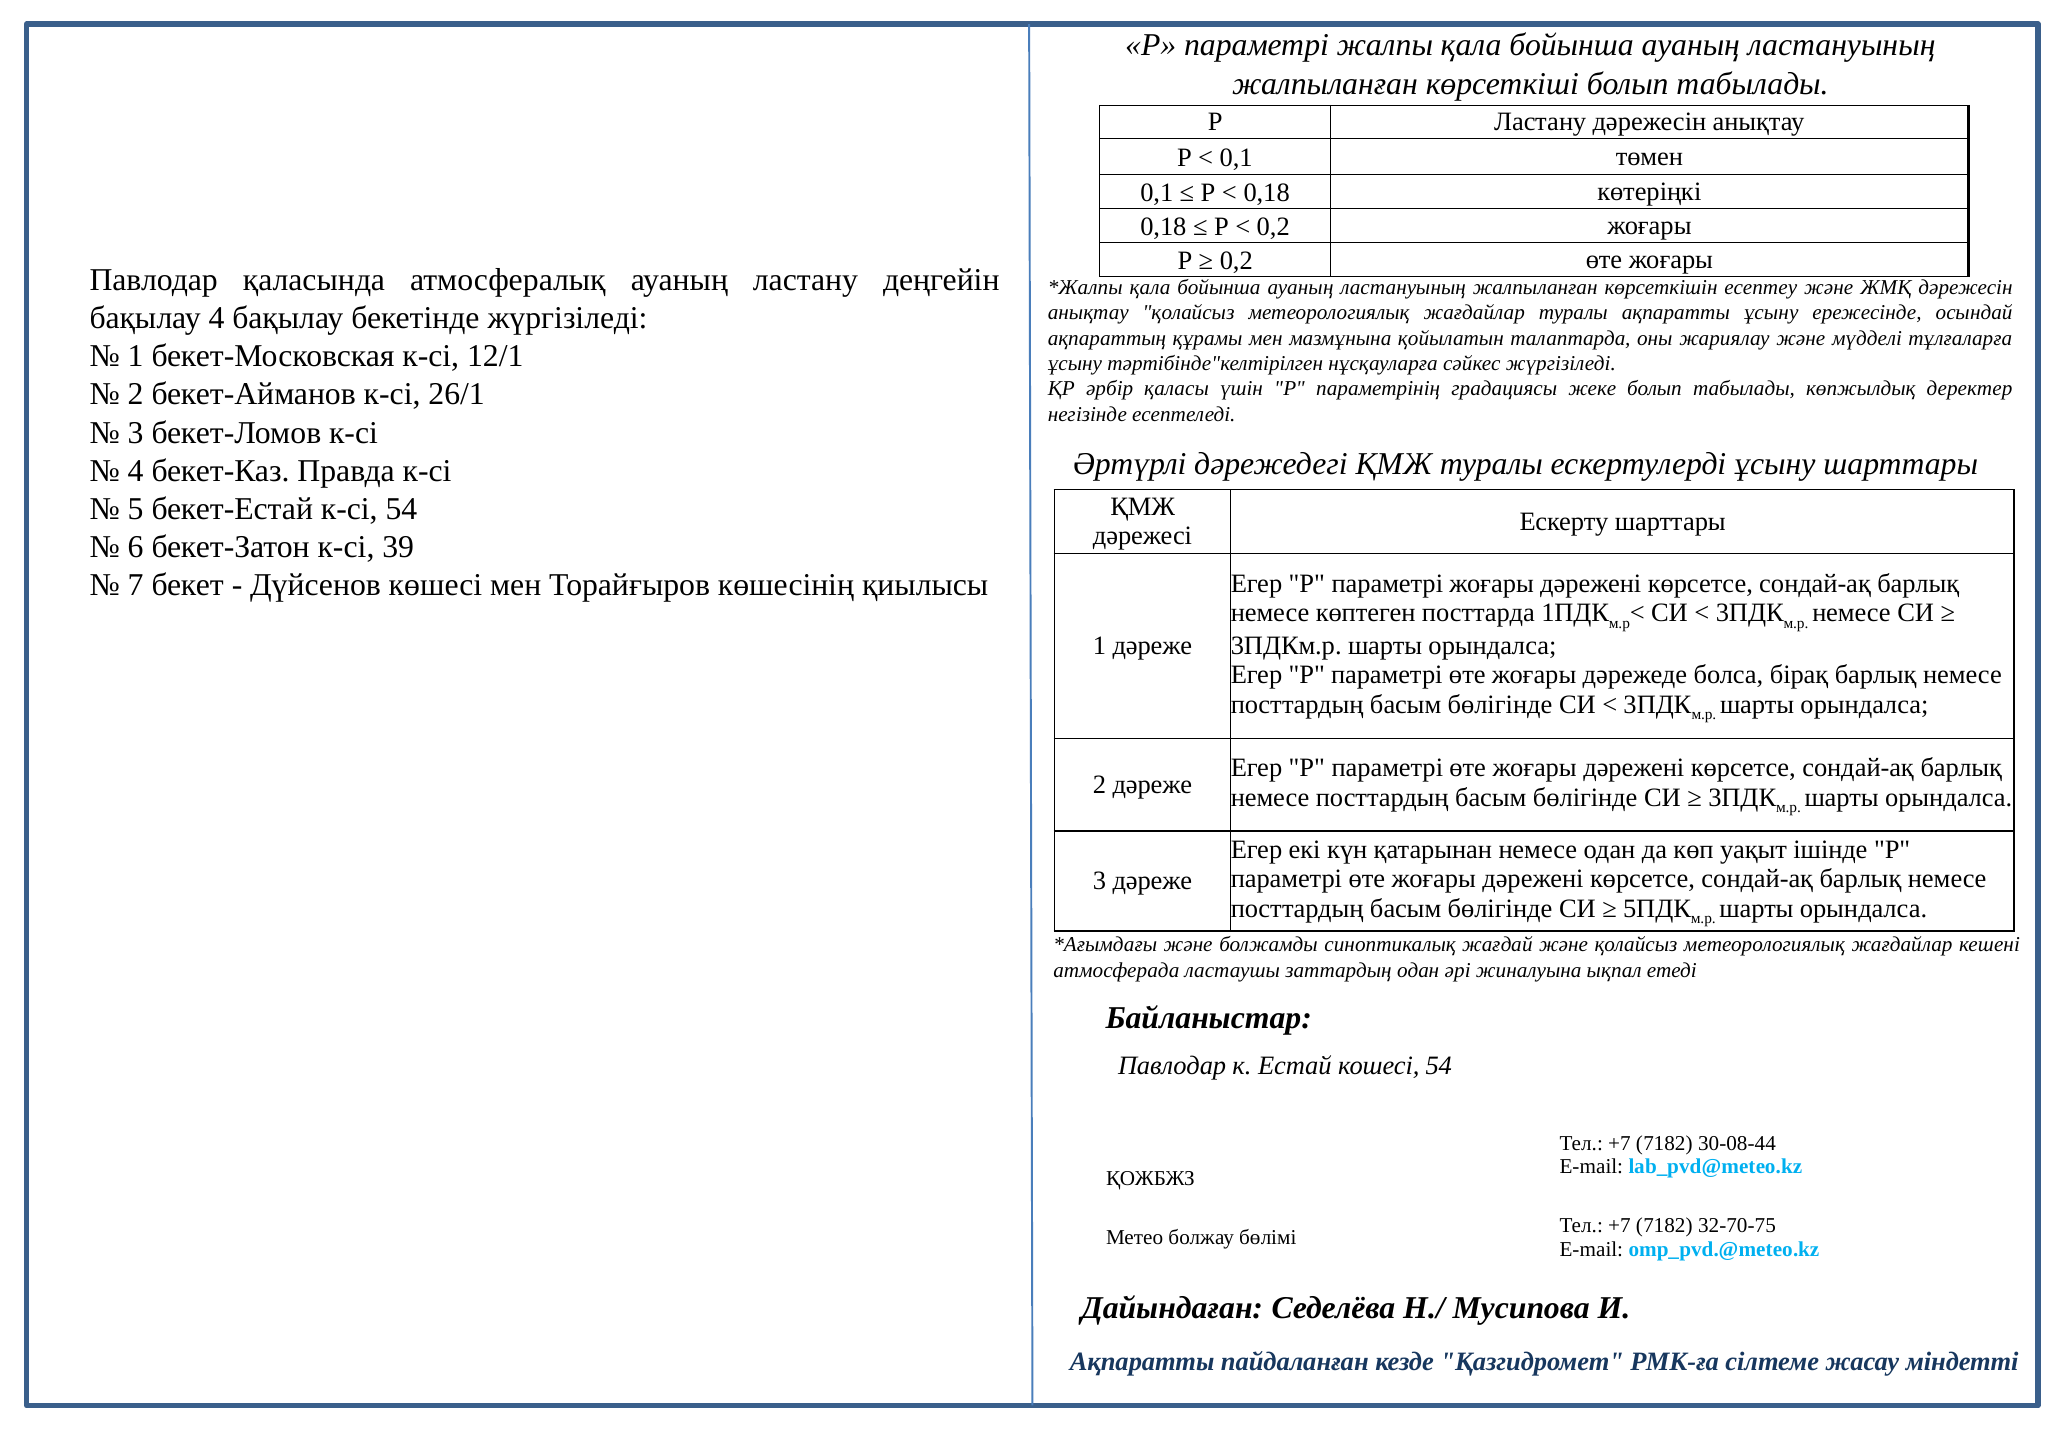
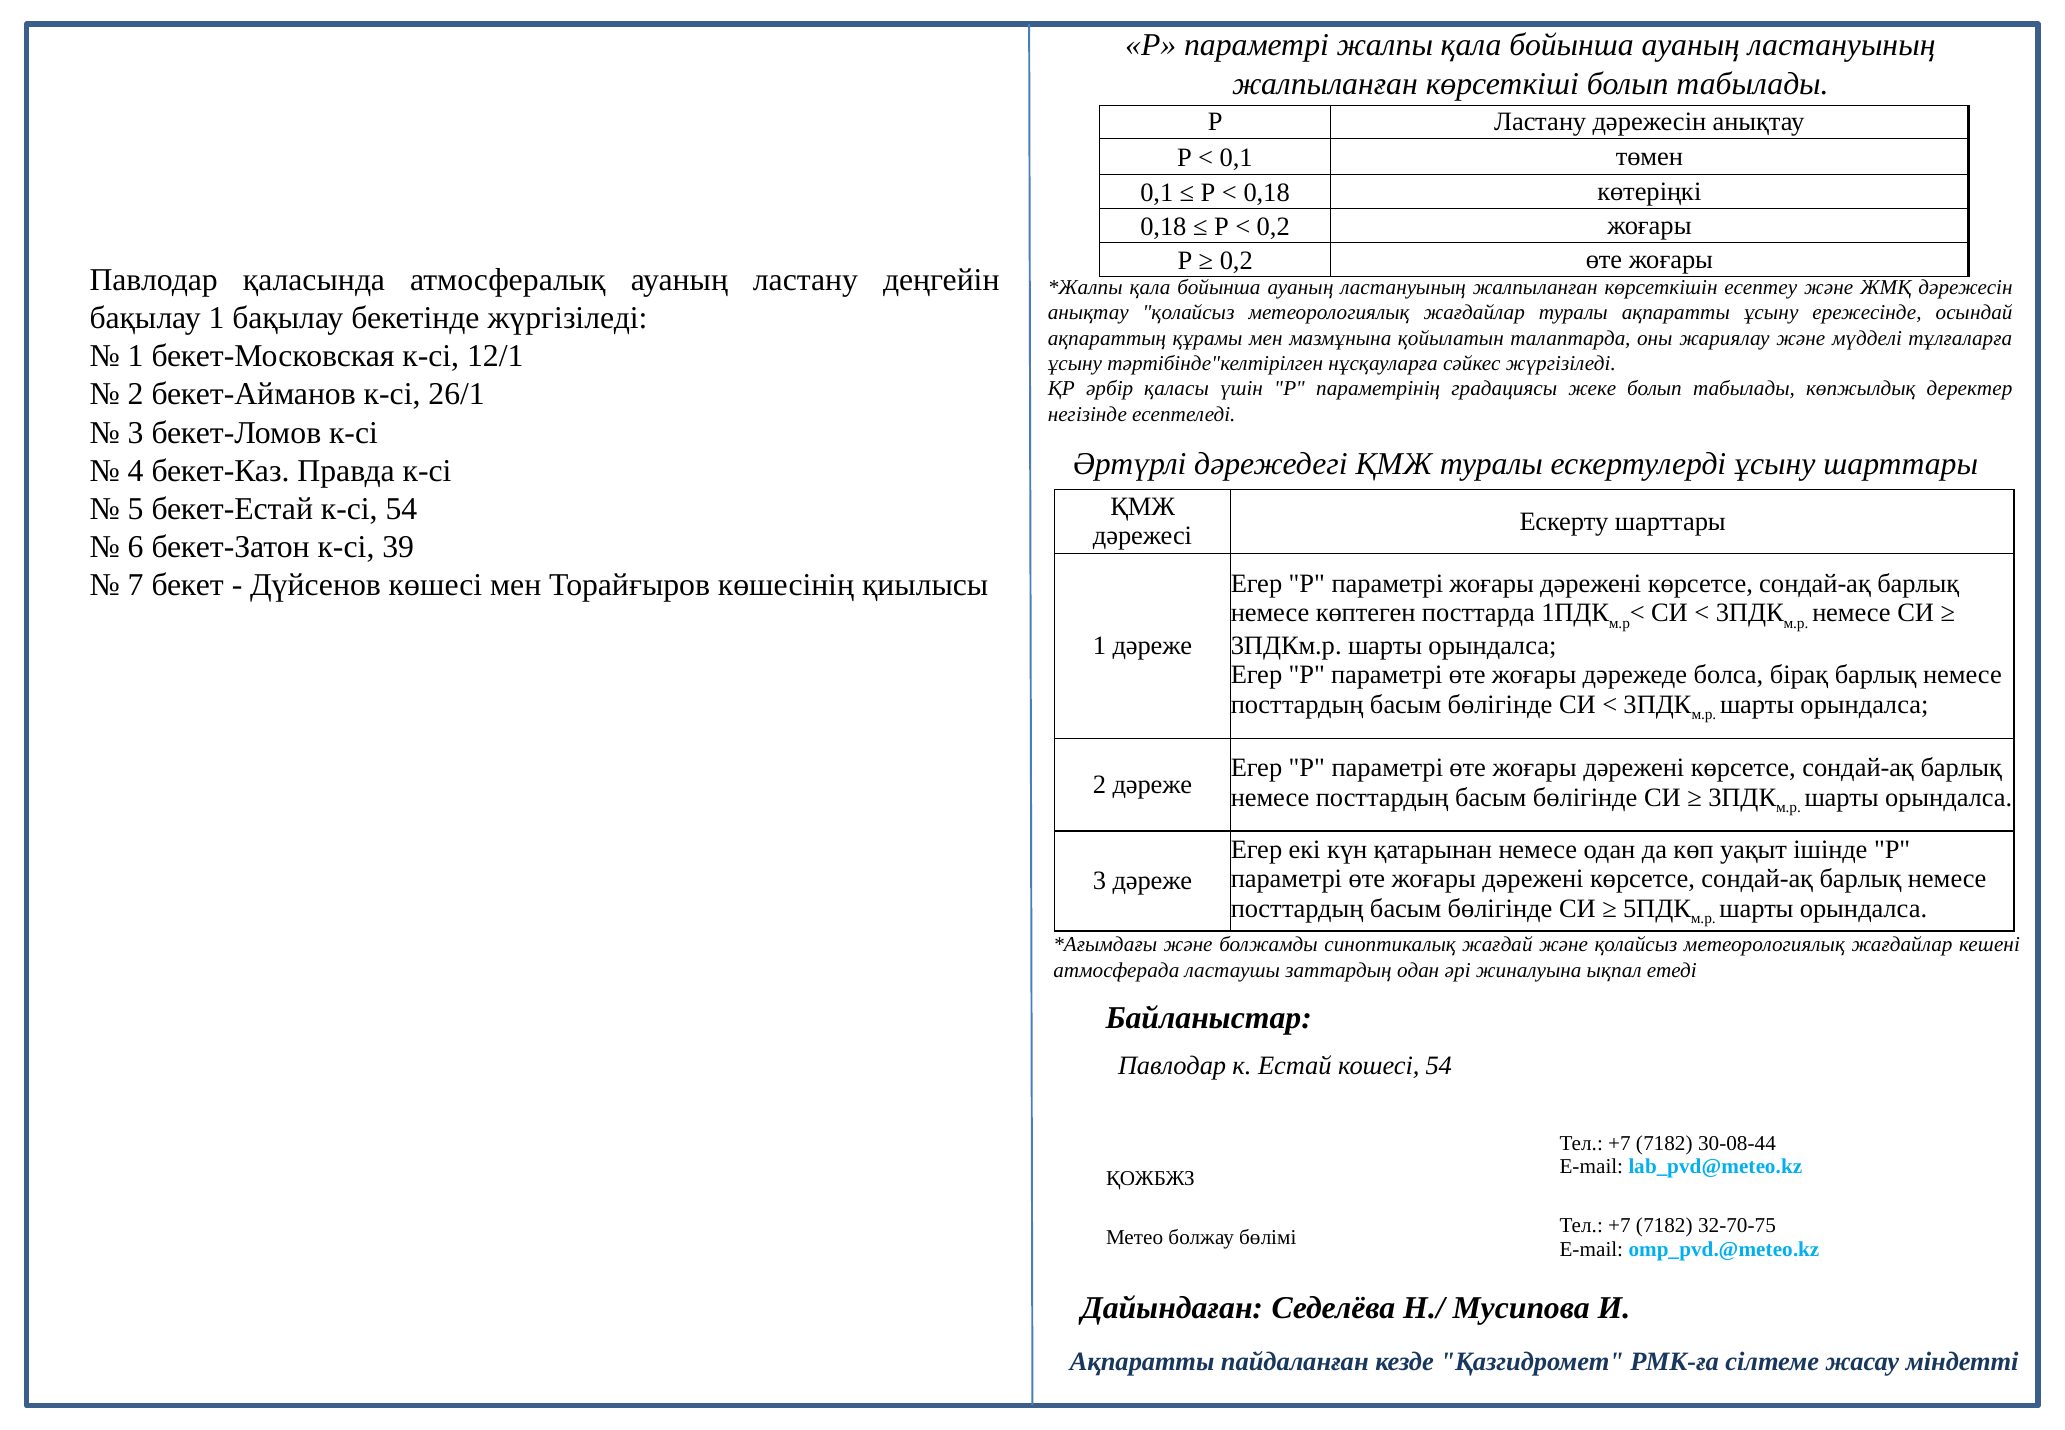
бақылау 4: 4 -> 1 (217, 318)
